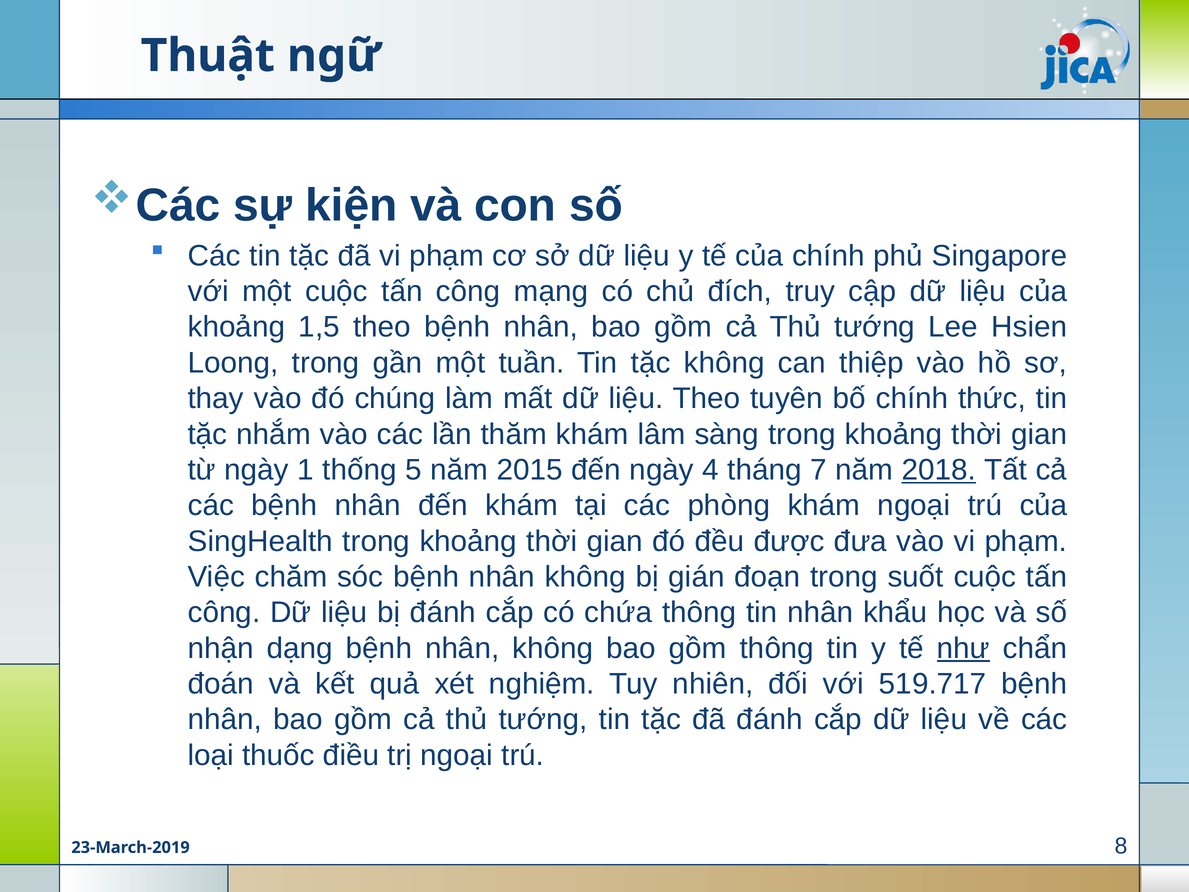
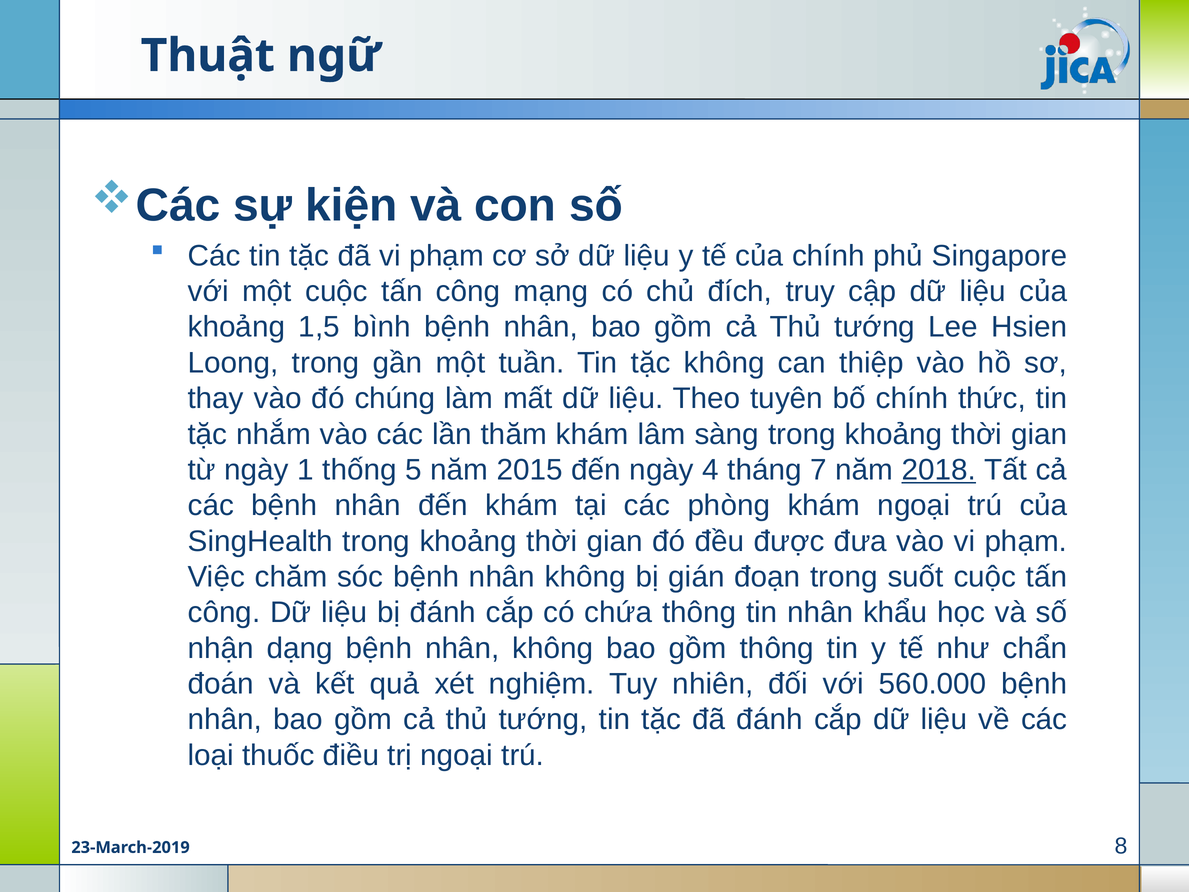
1,5 theo: theo -> bình (382, 327)
như underline: present -> none (963, 648)
519.717: 519.717 -> 560.000 (933, 684)
